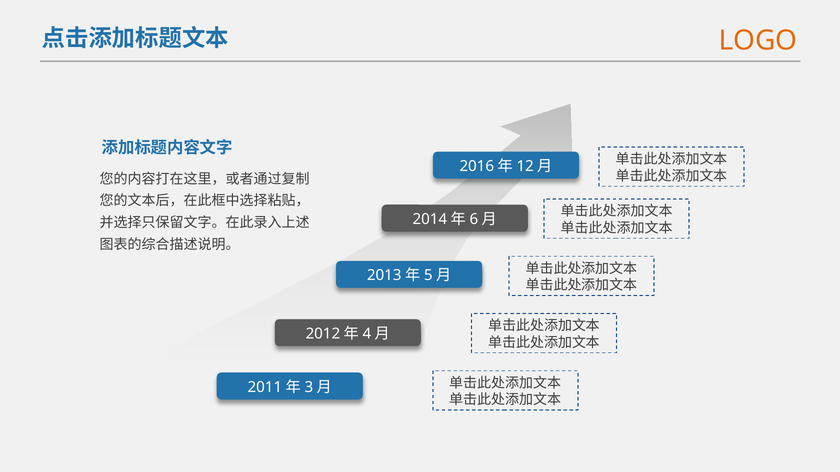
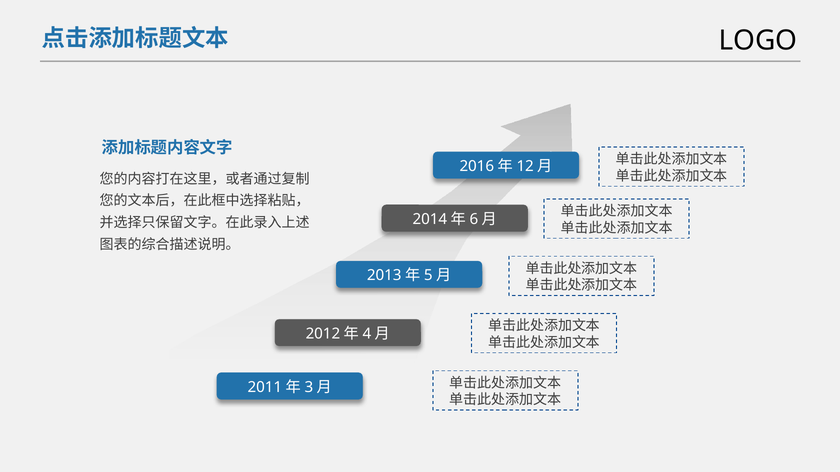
LOGO colour: orange -> black (758, 41)
